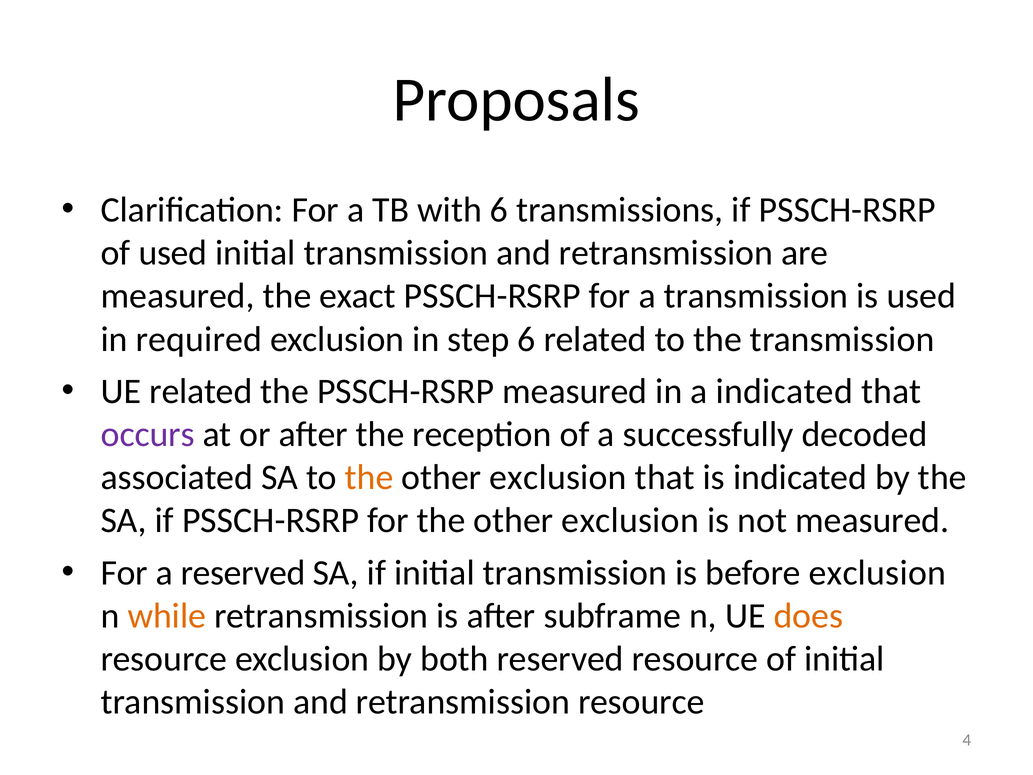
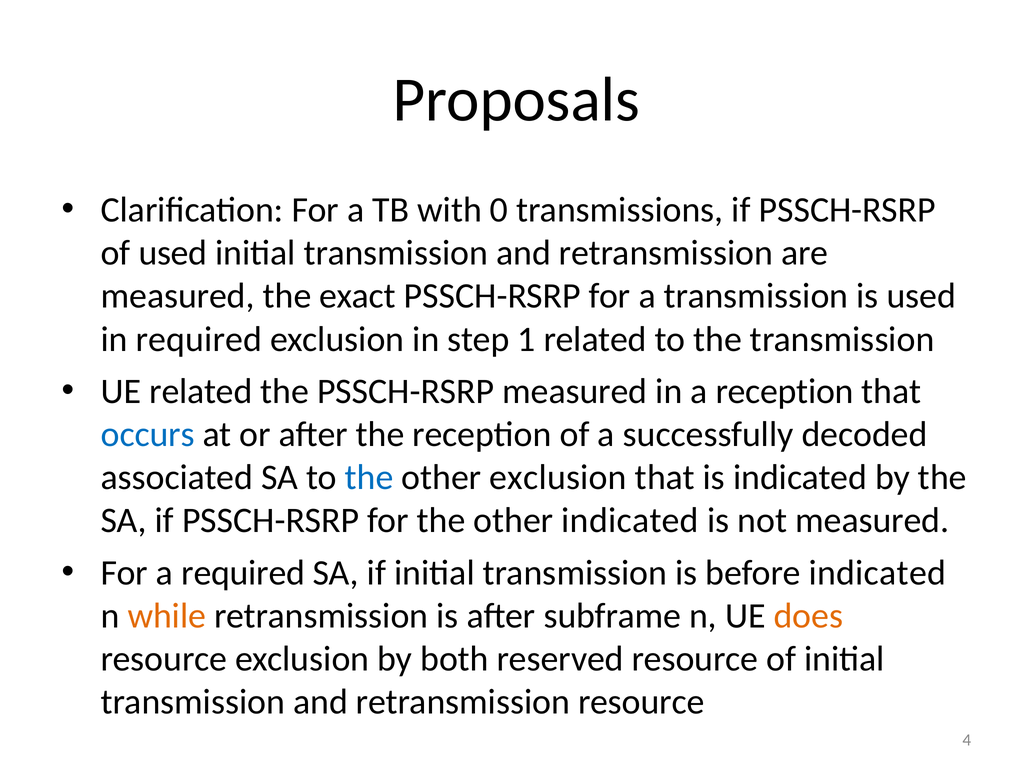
with 6: 6 -> 0 (499, 210)
step 6: 6 -> 1 (526, 339)
a indicated: indicated -> reception (785, 391)
occurs colour: purple -> blue (148, 434)
the colour: orange -> blue (369, 477)
for the other exclusion: exclusion -> indicated (630, 520)
a reserved: reserved -> required (243, 573)
before exclusion: exclusion -> indicated (877, 573)
